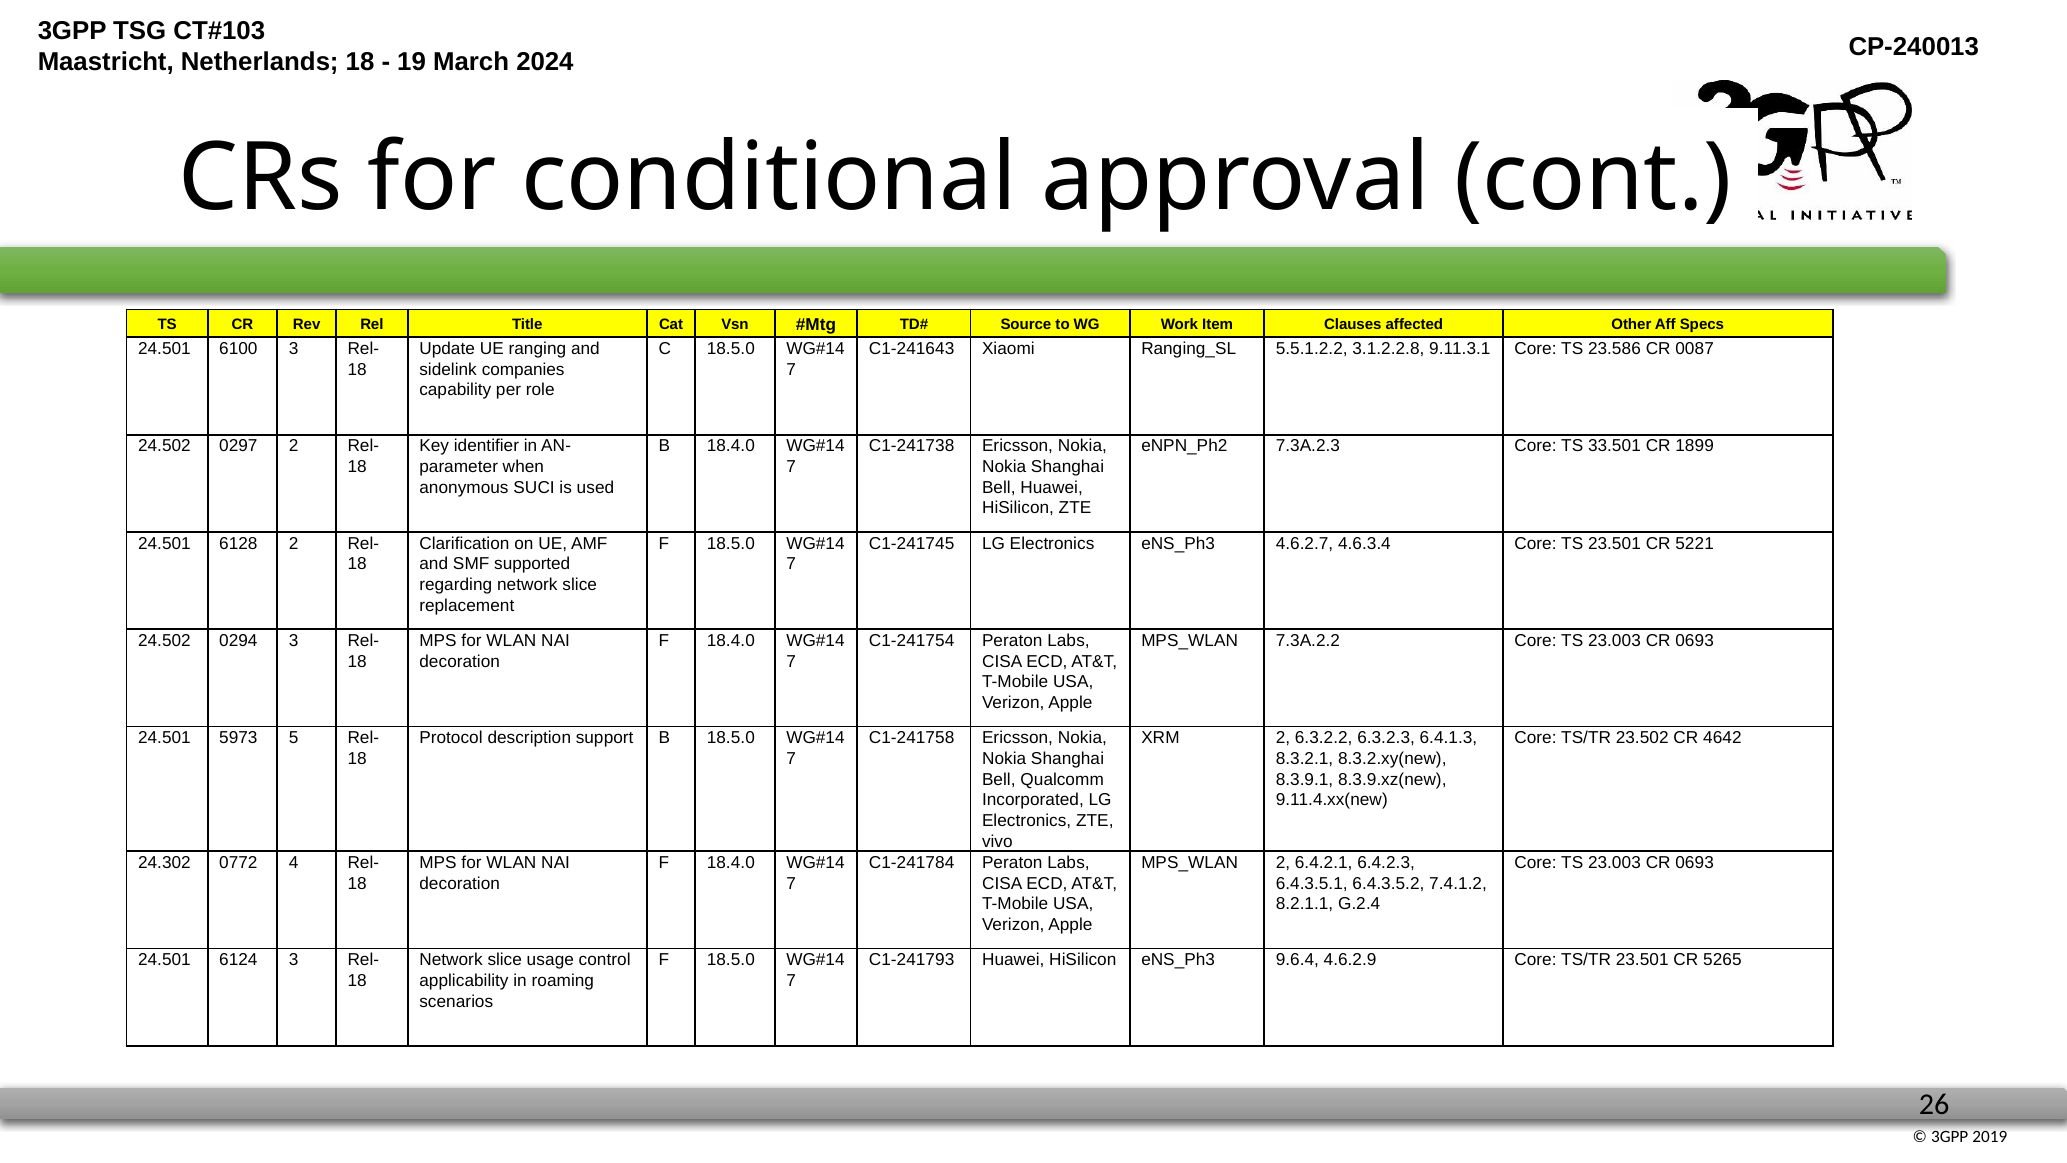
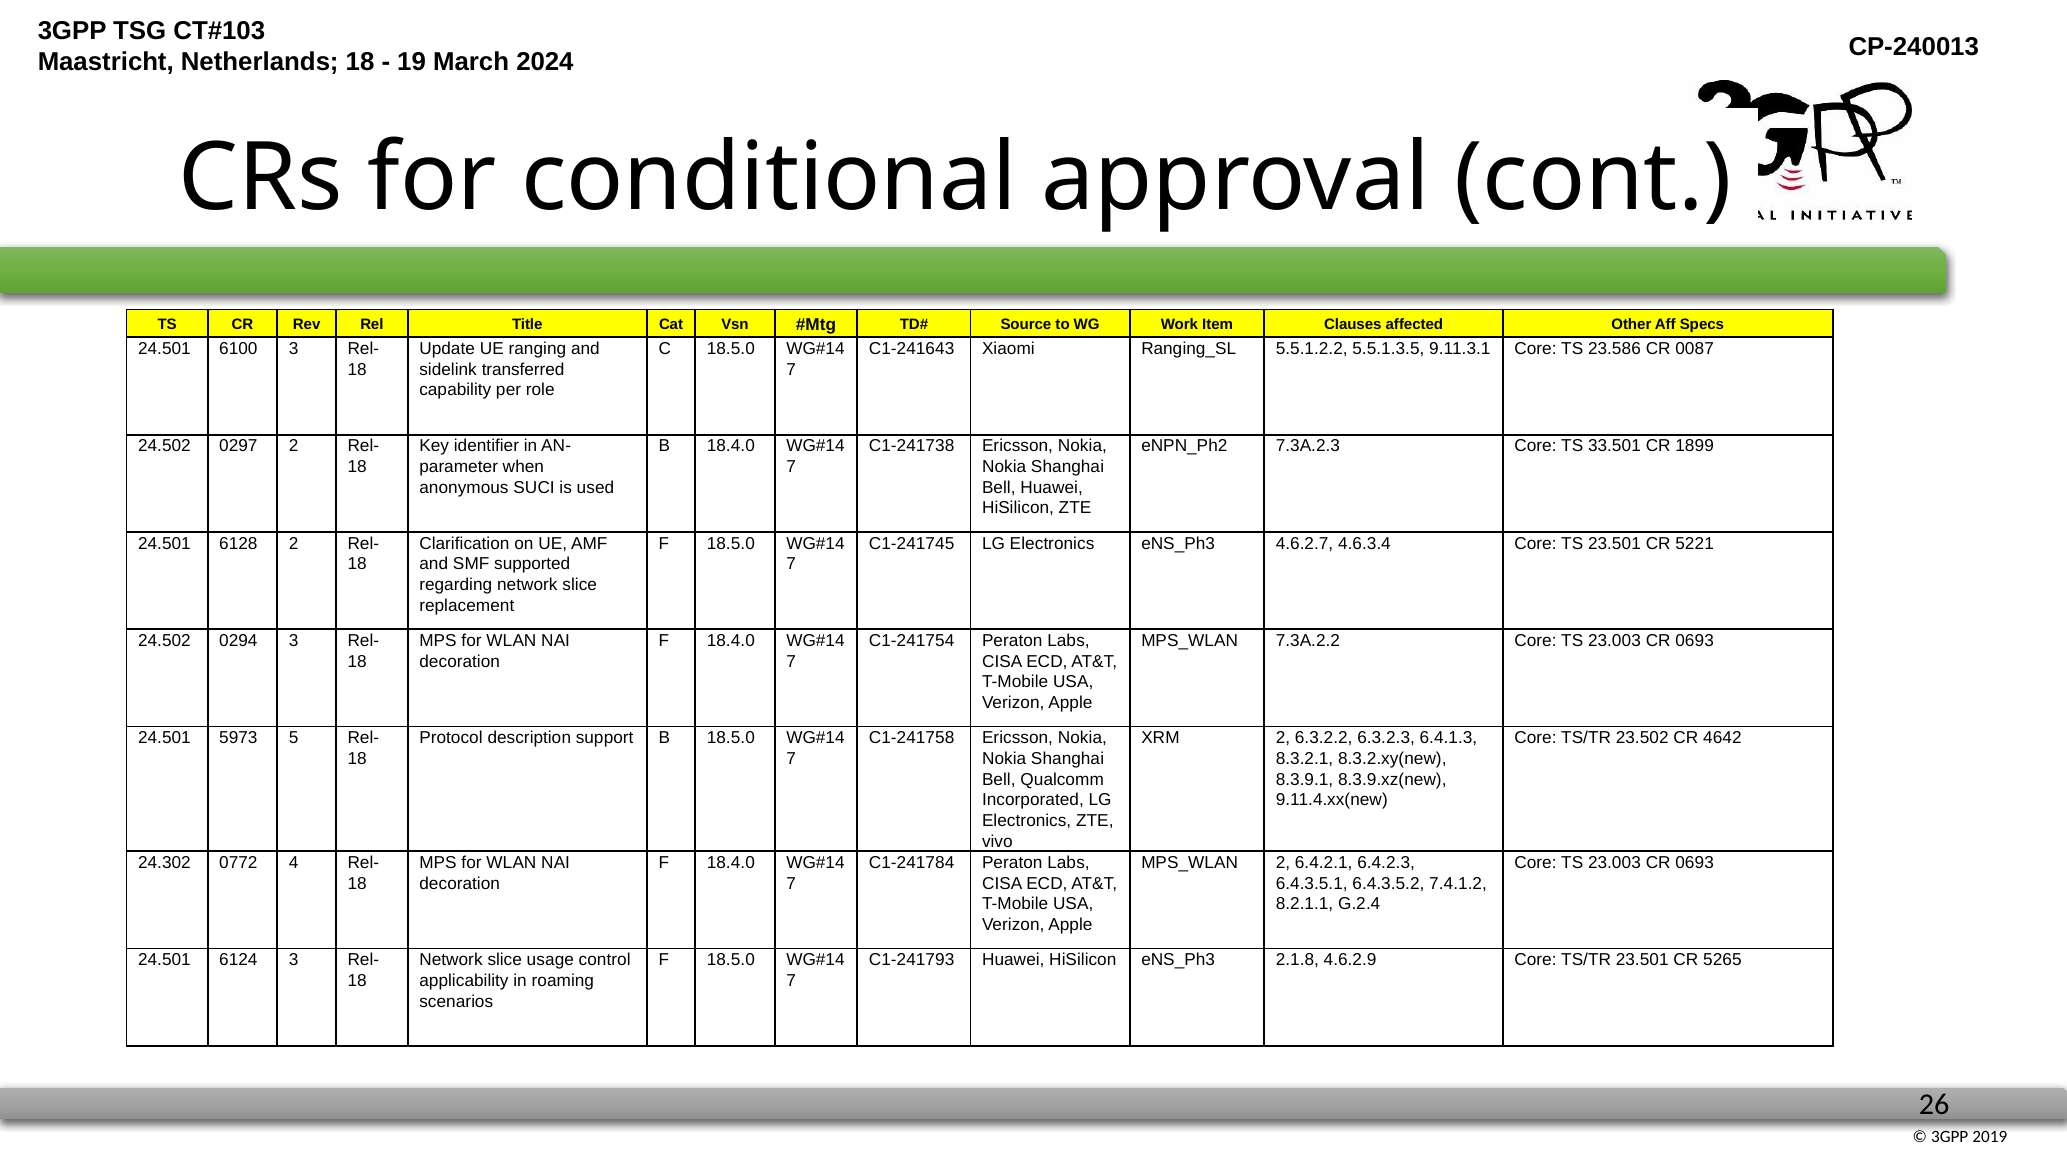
3.1.2.2.8: 3.1.2.2.8 -> 5.5.1.3.5 (1388, 349)
companies: companies -> transferred (523, 369)
9.6.4: 9.6.4 -> 2.1.8 (1297, 960)
